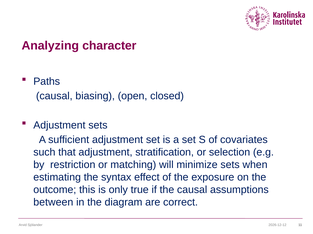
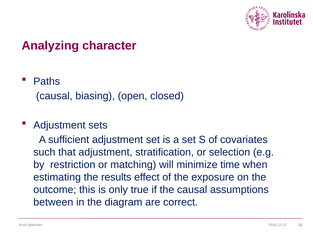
minimize sets: sets -> time (230, 165)
syntax: syntax -> results (116, 178)
